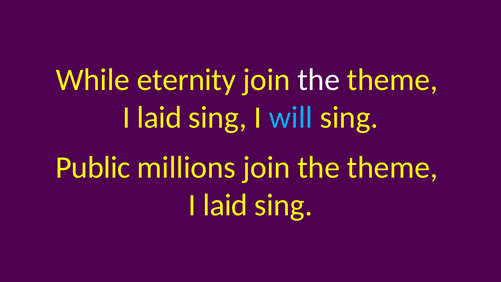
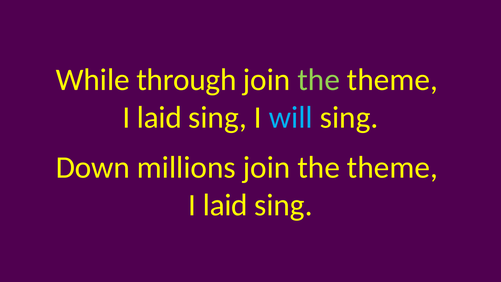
eternity: eternity -> through (186, 80)
the colour: white -> light green (319, 80)
Public: Public -> Down (93, 167)
